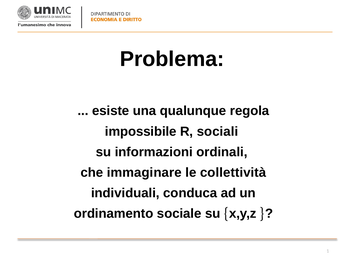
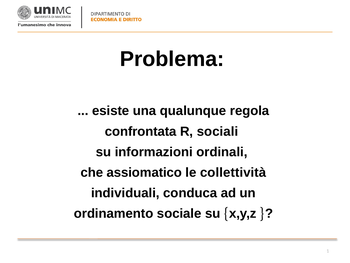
impossibile: impossibile -> confrontata (141, 131)
immaginare: immaginare -> assiomatico (144, 172)
